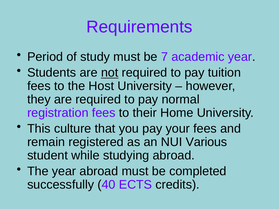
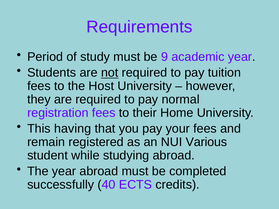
7: 7 -> 9 (165, 57)
culture: culture -> having (73, 129)
